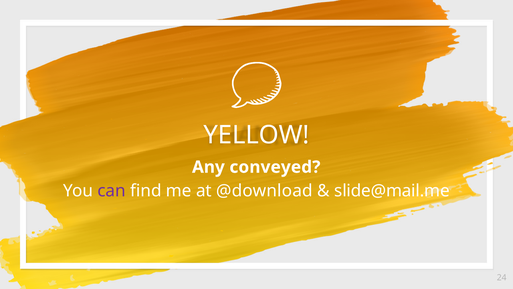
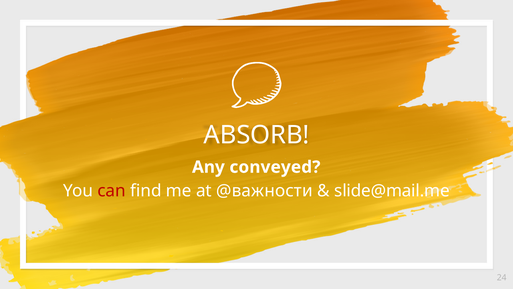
YELLOW: YELLOW -> ABSORB (257, 135)
can colour: purple -> red (112, 190)
@download: @download -> @важности (264, 190)
